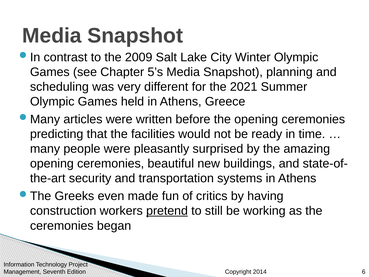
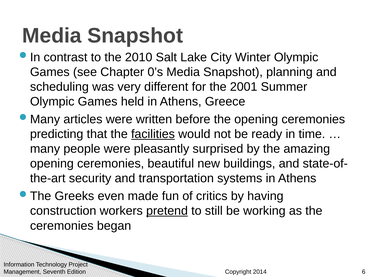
2009: 2009 -> 2010 (139, 57)
5’s: 5’s -> 0’s (155, 72)
2021: 2021 -> 2001 (244, 87)
facilities underline: none -> present (153, 134)
